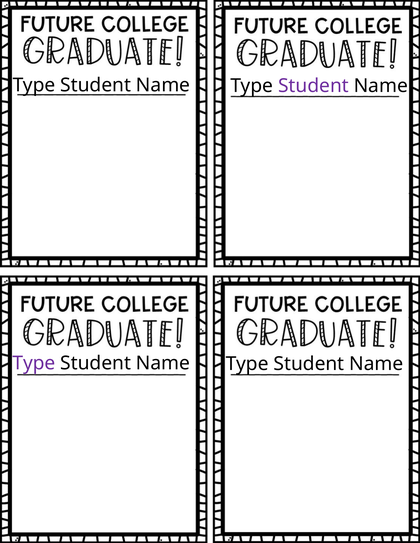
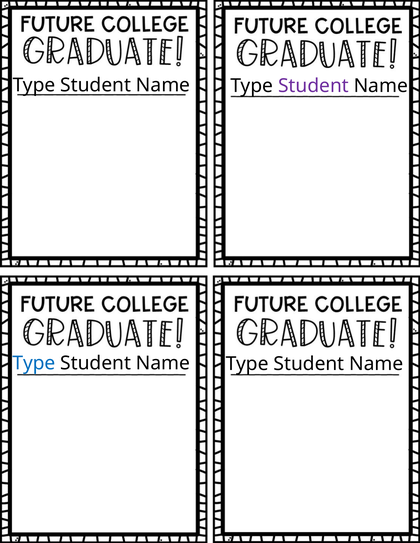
Type colour: purple -> blue (34, 364)
